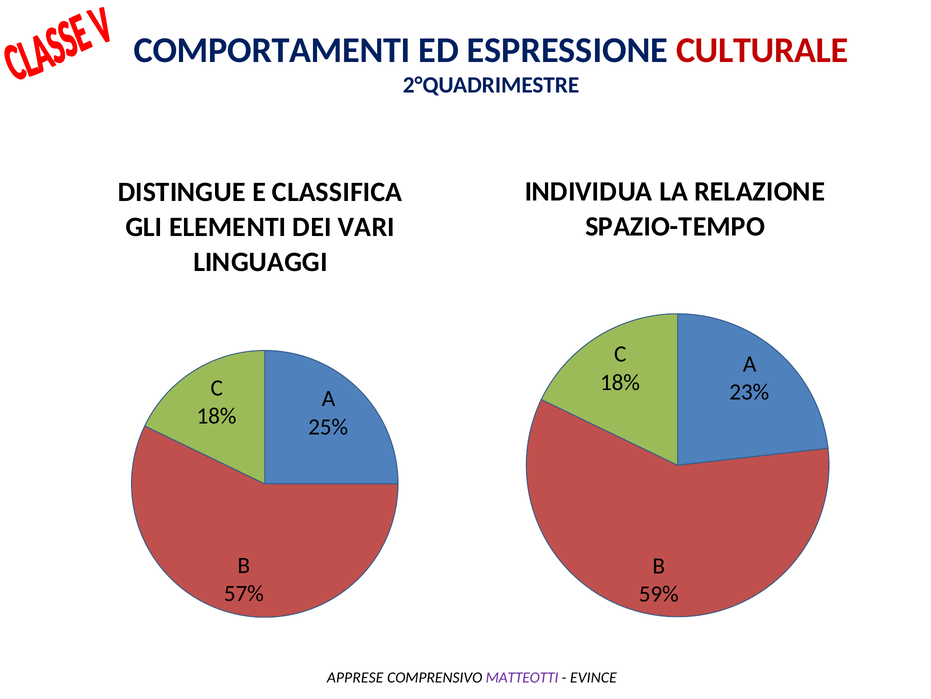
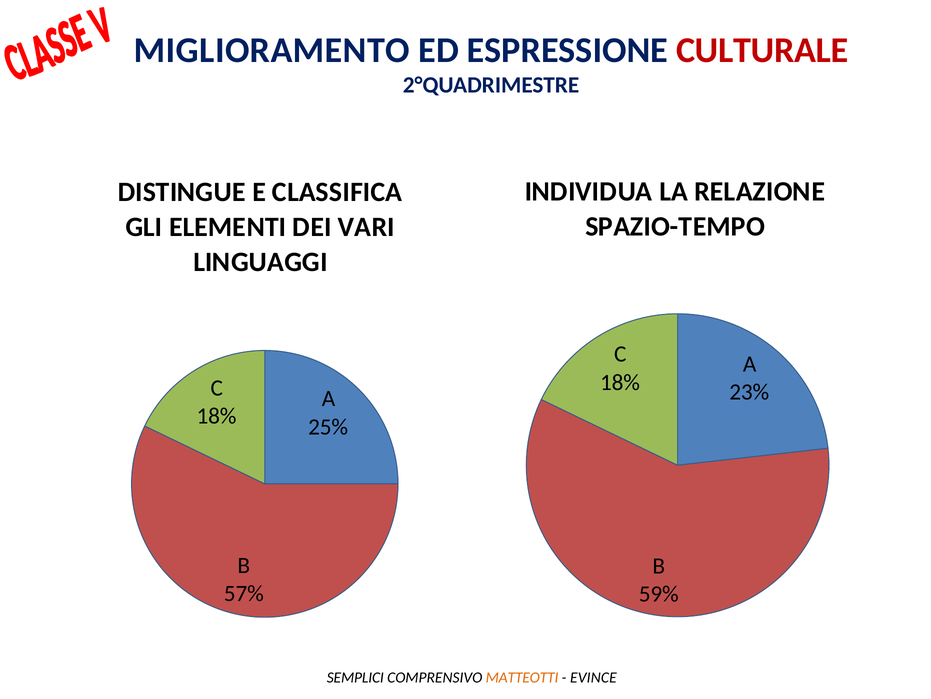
COMPORTAMENTI: COMPORTAMENTI -> MIGLIORAMENTO (272, 50)
APPRESE: APPRESE -> SEMPLICI (355, 677)
MATTEOTTI colour: purple -> orange (522, 677)
